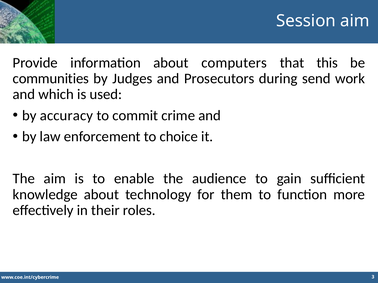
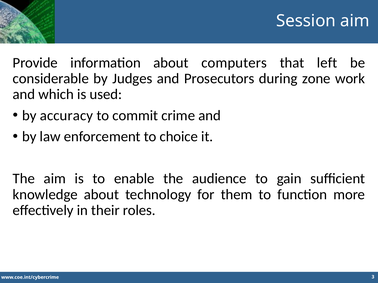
this: this -> left (327, 63)
communities: communities -> considerable (51, 79)
send: send -> zone (316, 79)
